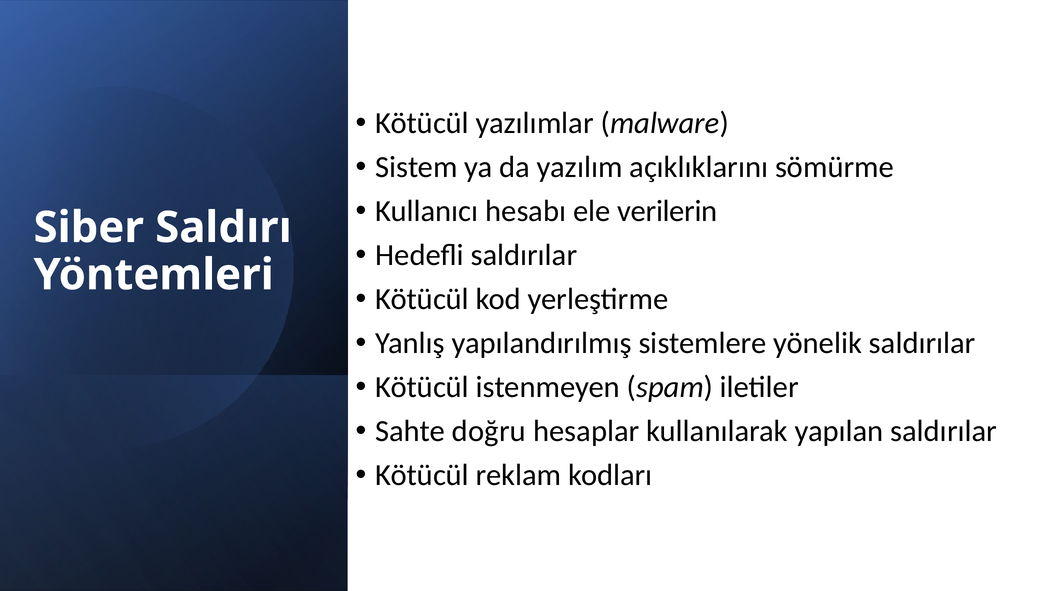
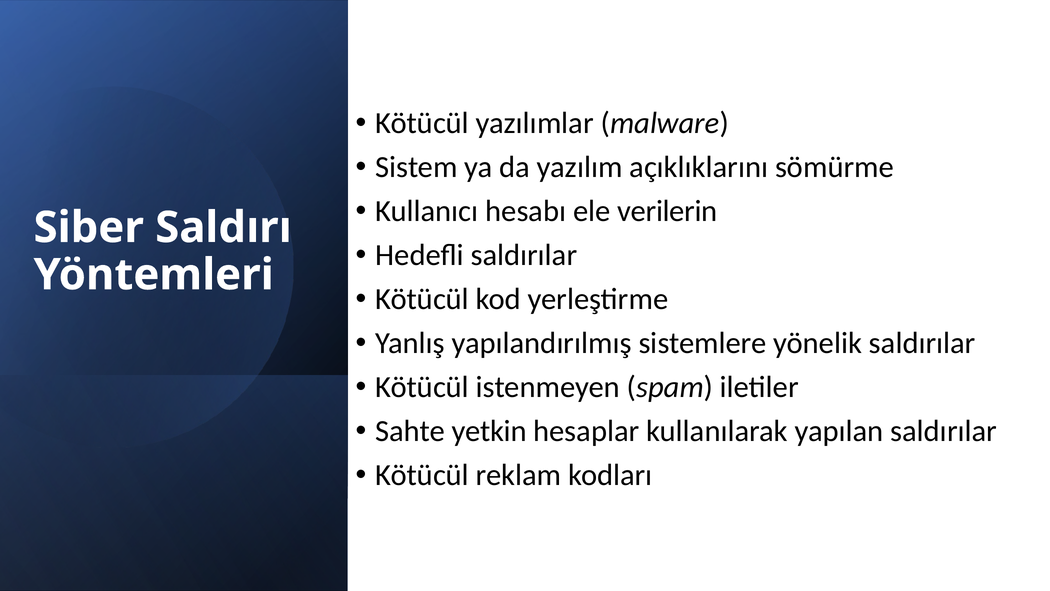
doğru: doğru -> yetkin (489, 431)
